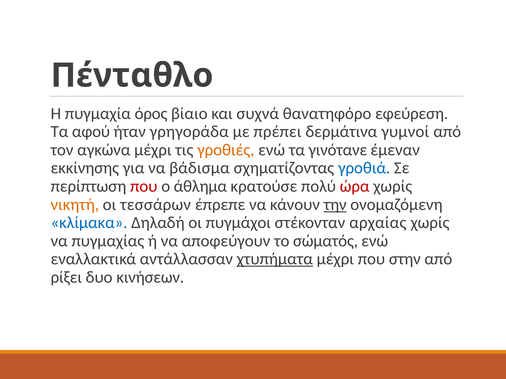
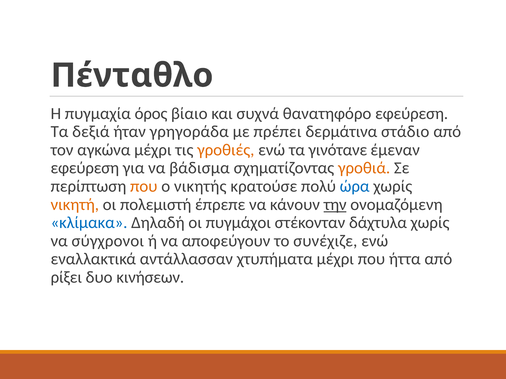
αφού: αφού -> δεξιά (91, 132)
γυμνοί: γυμνοί -> στάδιο (405, 132)
εκκίνησης: εκκίνησης -> εφεύρεση (85, 168)
γροθιά colour: blue -> orange (364, 168)
που colour: red -> orange (144, 187)
άθλημα: άθλημα -> νικητής (200, 187)
ώρα colour: red -> blue (355, 187)
τεσσάρων: τεσσάρων -> πολεμιστή (156, 205)
αρχαίας: αρχαίας -> δάχτυλα (378, 223)
πυγμαχίας: πυγμαχίας -> σύγχρονοι (108, 241)
σώματός: σώματός -> συνέχιζε (325, 241)
χτυπήματα underline: present -> none (275, 259)
στην: στην -> ήττα (405, 259)
